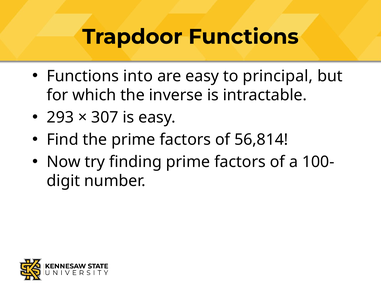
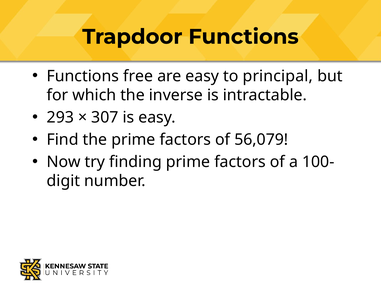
into: into -> free (138, 76)
56,814: 56,814 -> 56,079 (261, 140)
